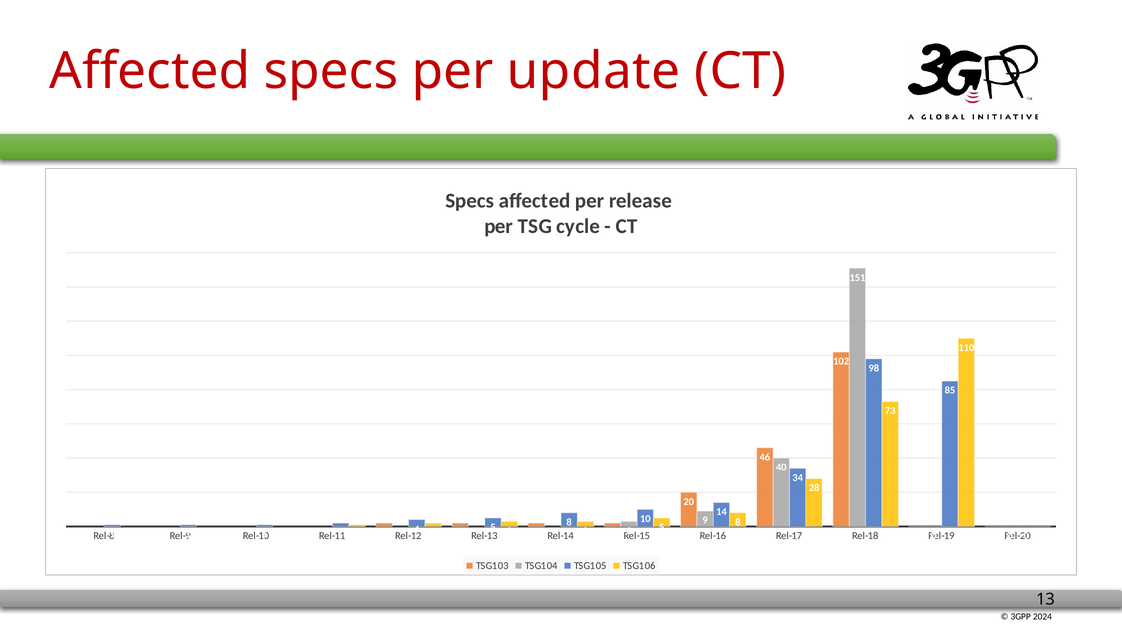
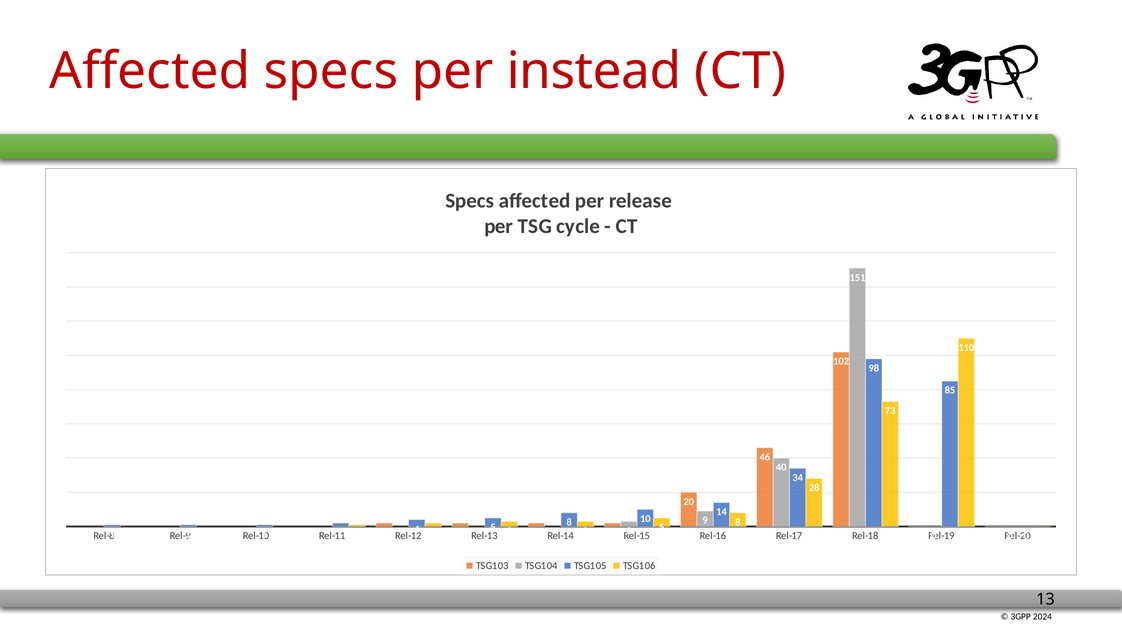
update: update -> instead (594, 71)
